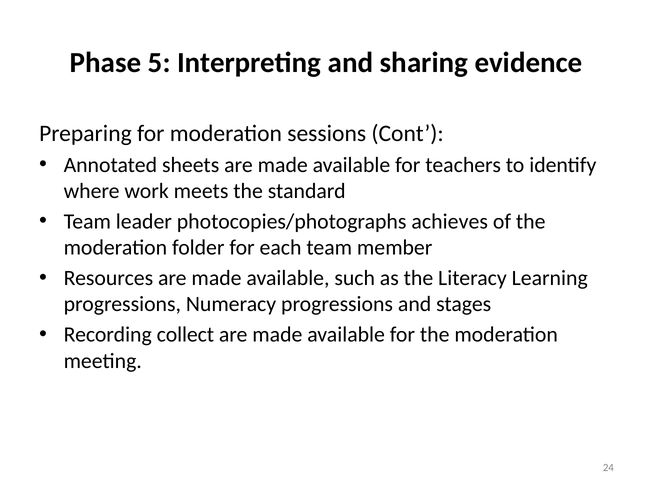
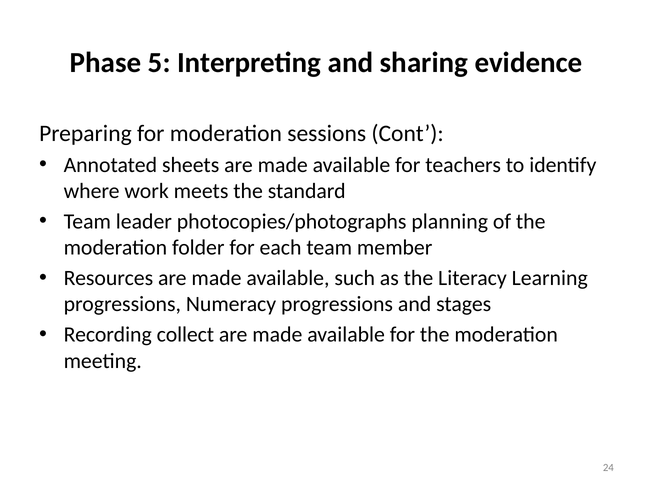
achieves: achieves -> planning (450, 221)
